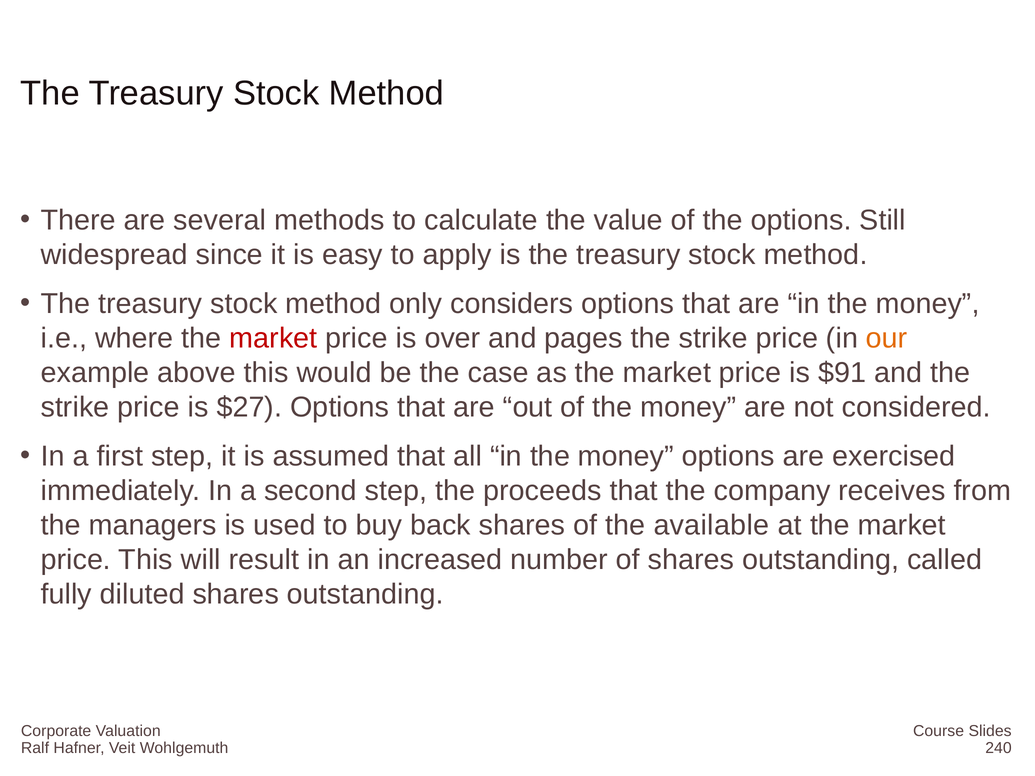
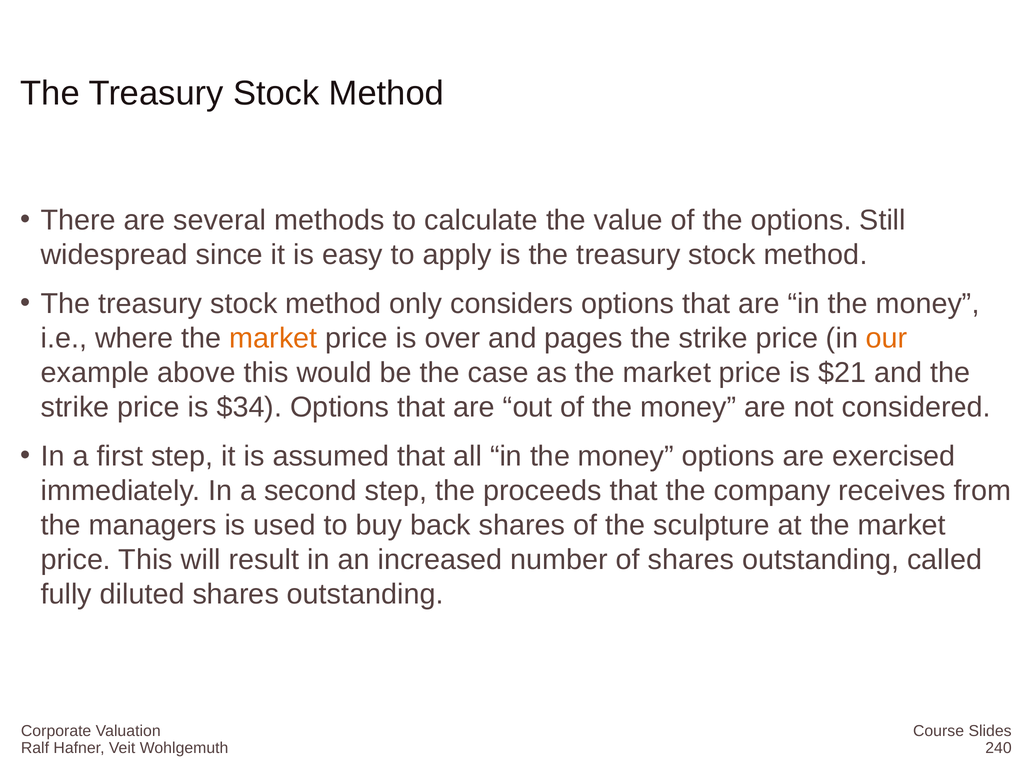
market colour: red -> orange (273, 338)
$91: $91 -> $21 (842, 373)
$27: $27 -> $34 (249, 408)
available: available -> sculpture (712, 525)
